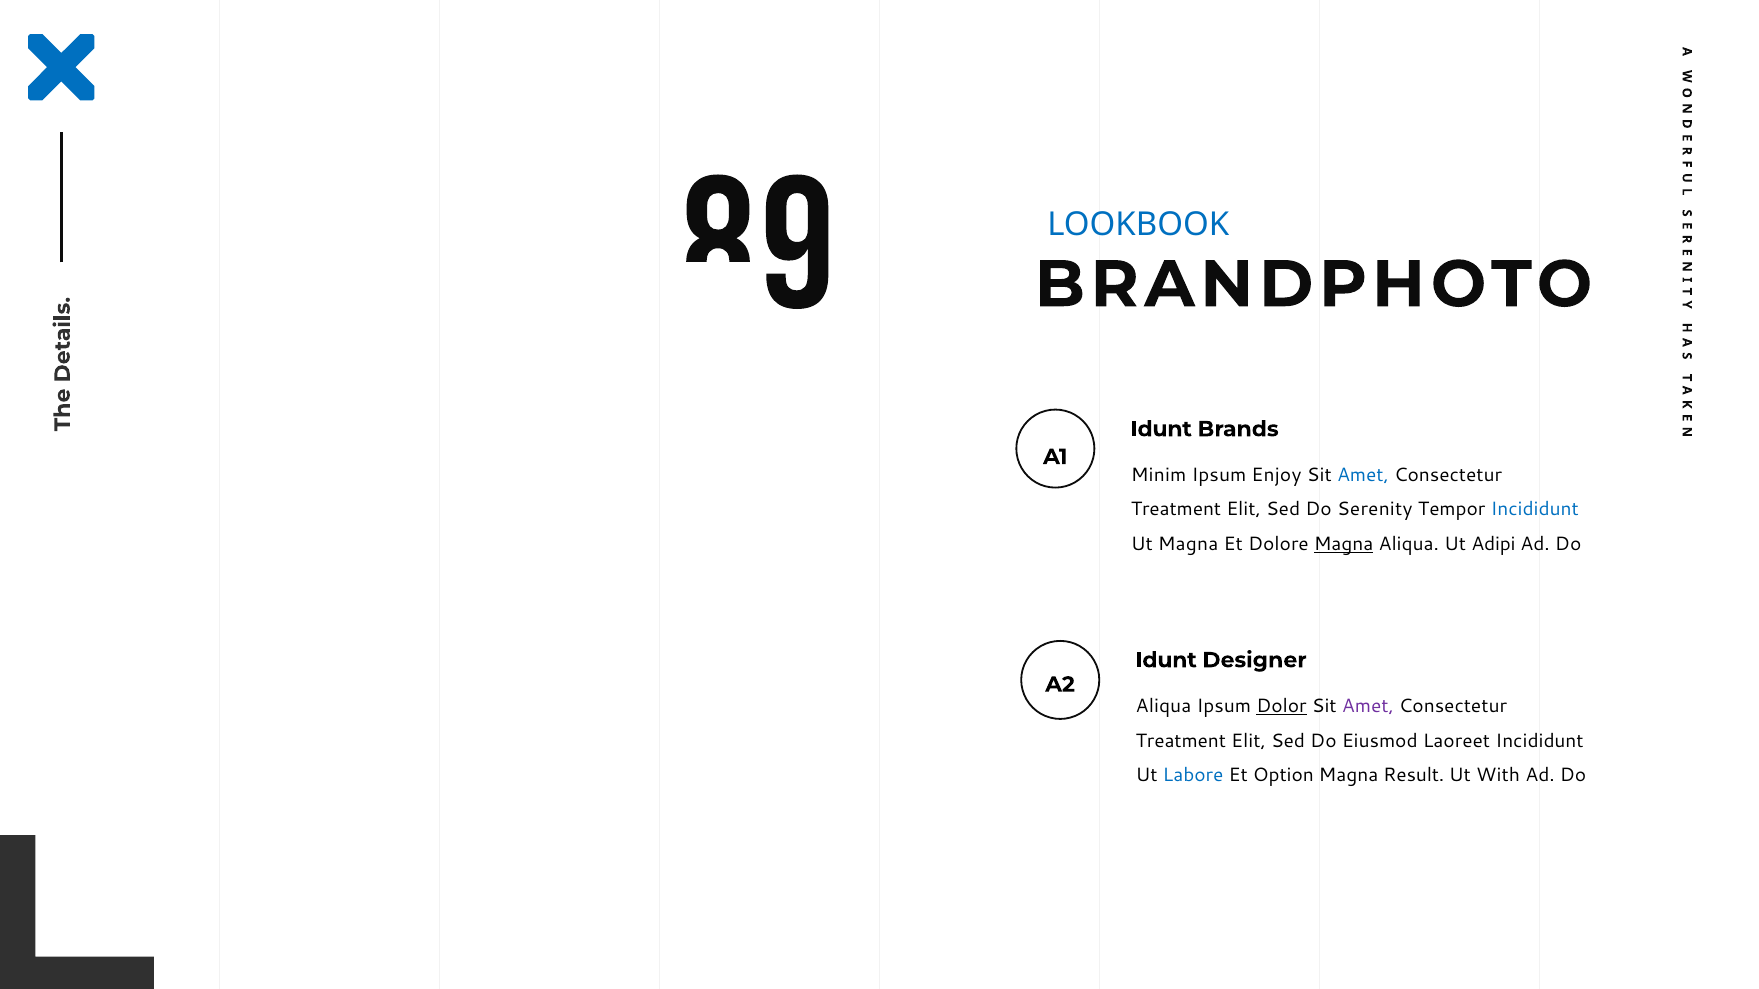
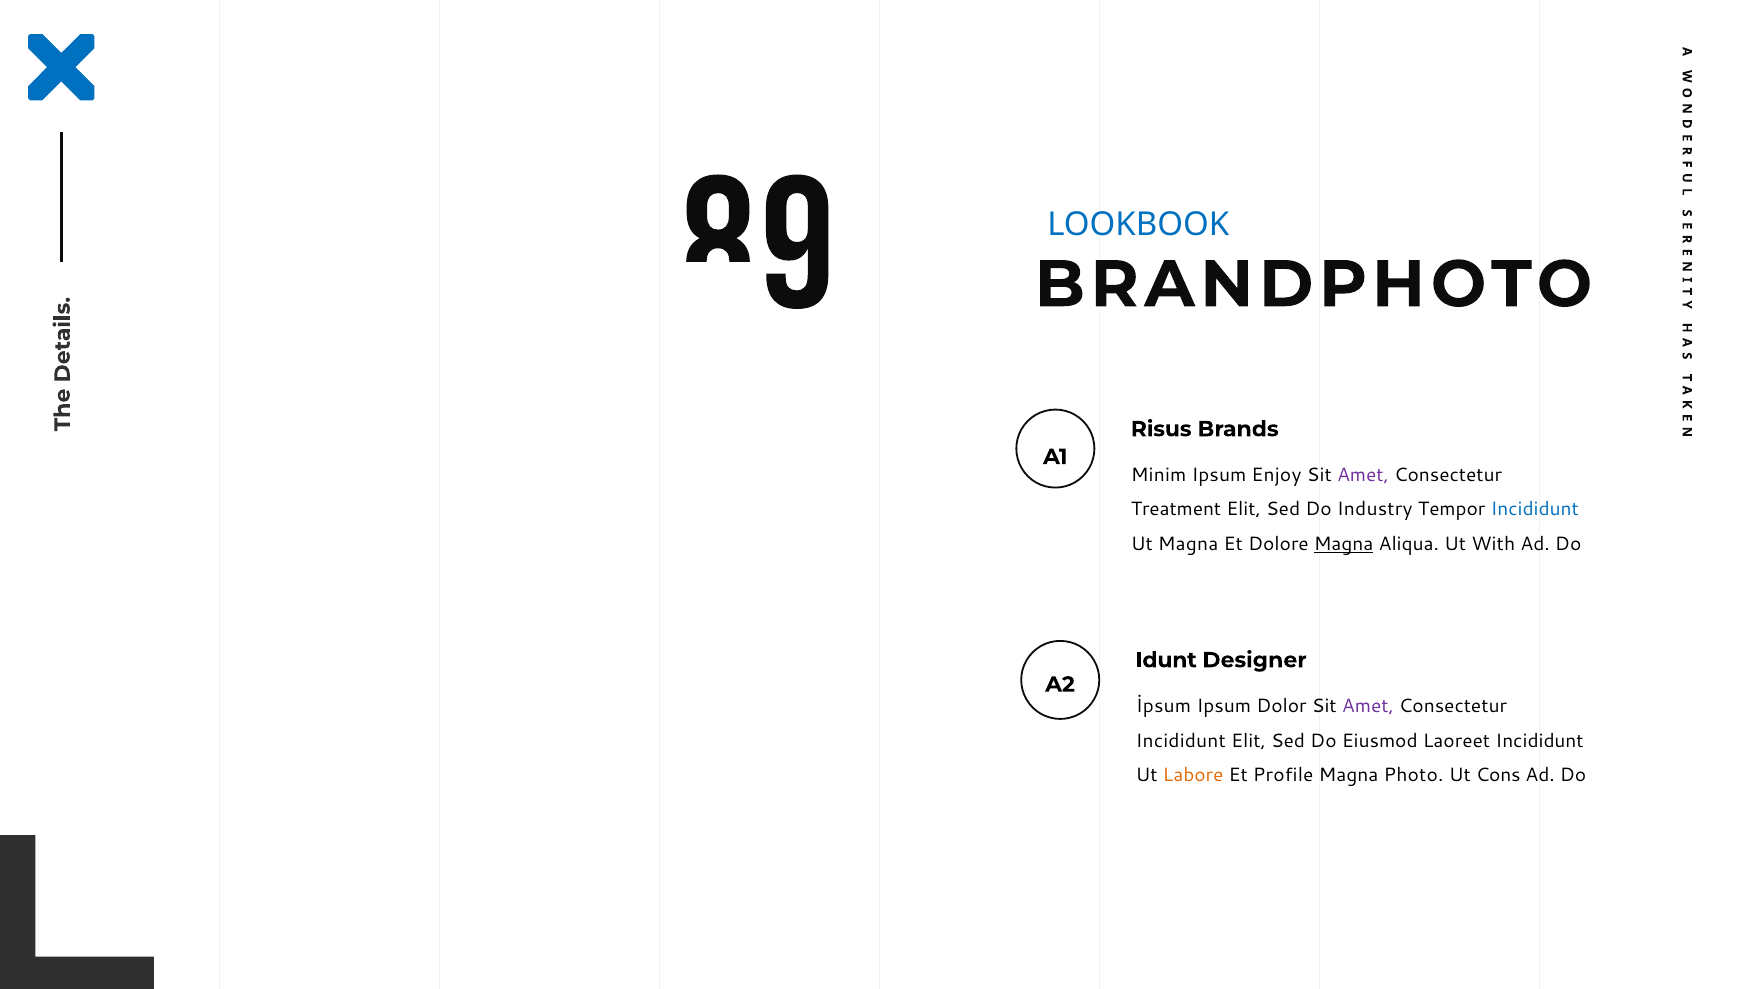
Idunt: Idunt -> Risus (1161, 429)
Amet colour: blue -> purple (1363, 475)
Serenity: Serenity -> Industry (1375, 510)
Adipi: Adipi -> With (1493, 544)
Aliqua: Aliqua -> İpsum (1163, 706)
Dolor underline: present -> none (1281, 706)
Treatment: Treatment -> Incididunt (1181, 741)
Labore colour: blue -> orange (1193, 776)
Option: Option -> Profile (1283, 776)
Result: Result -> Photo (1414, 776)
With: With -> Cons (1498, 776)
